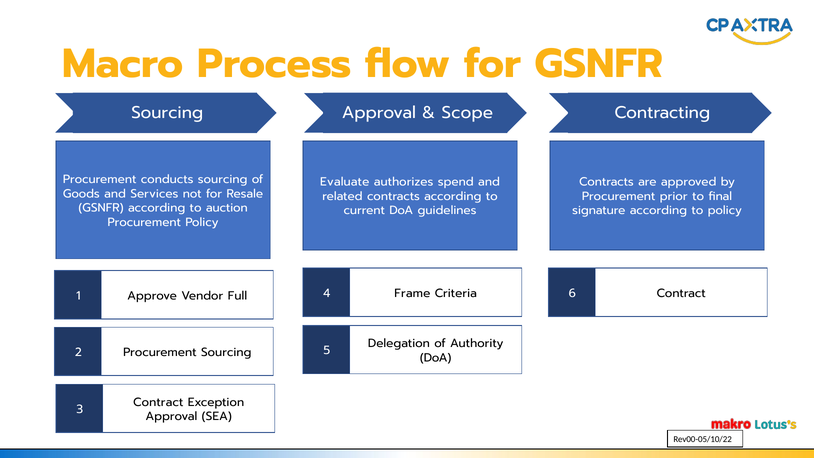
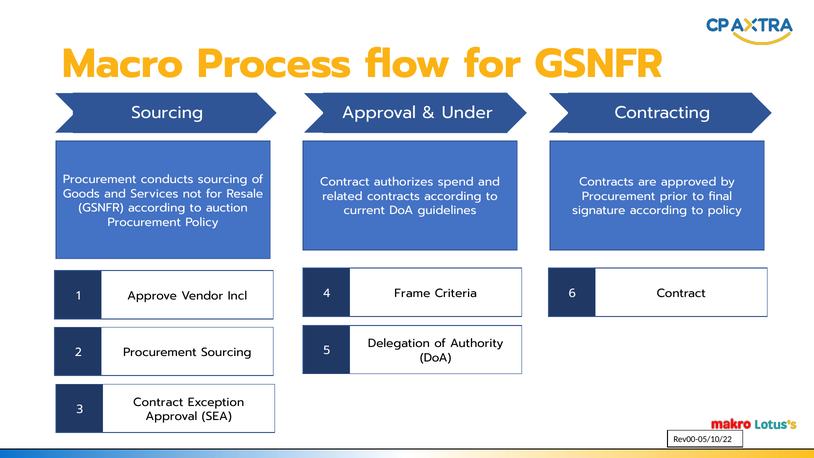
Scope: Scope -> Under (467, 113)
Evaluate: Evaluate -> Contract (345, 182)
Full: Full -> Incl (237, 296)
